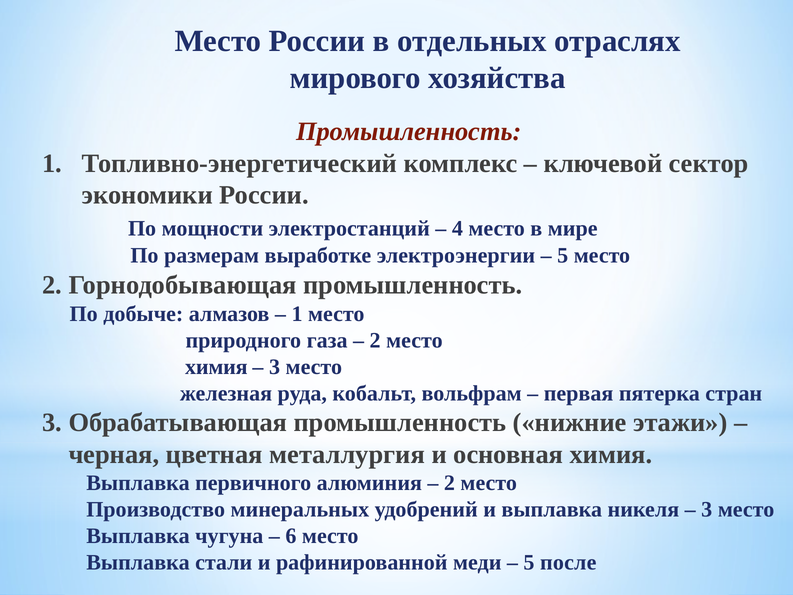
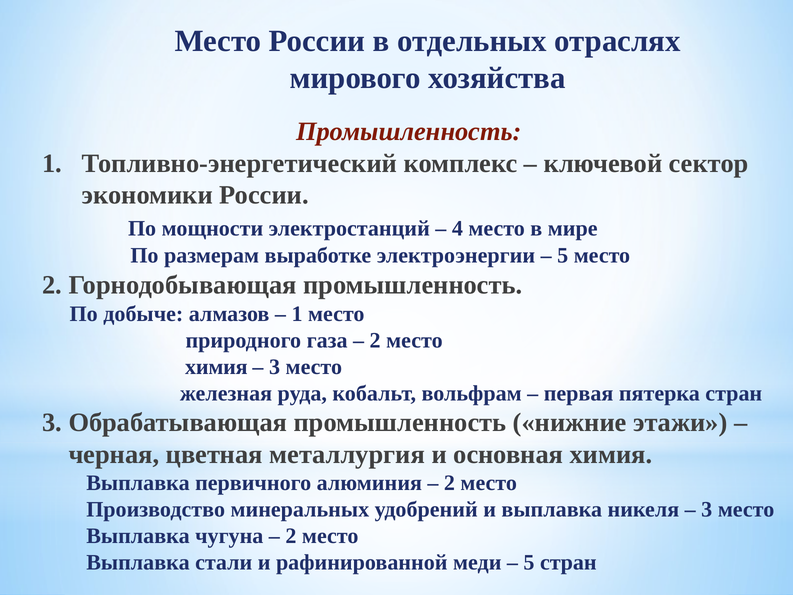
6: 6 -> 2 (291, 536)
5 после: после -> стран (568, 562)
